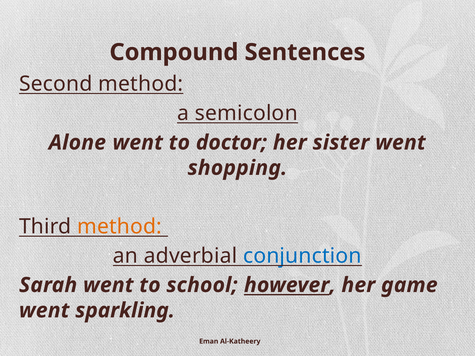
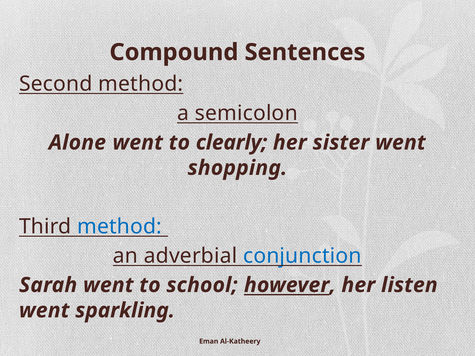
doctor: doctor -> clearly (232, 143)
method colour: orange -> blue (120, 227)
game: game -> listen (409, 285)
